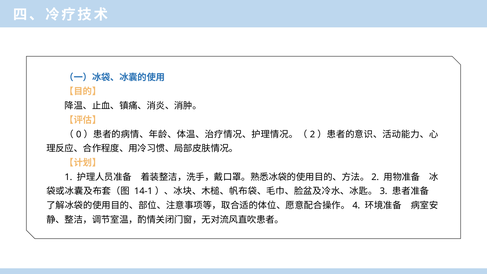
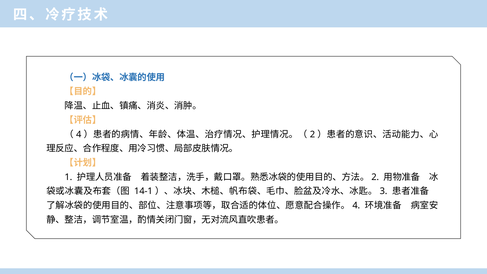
0: 0 -> 4 (79, 134)
